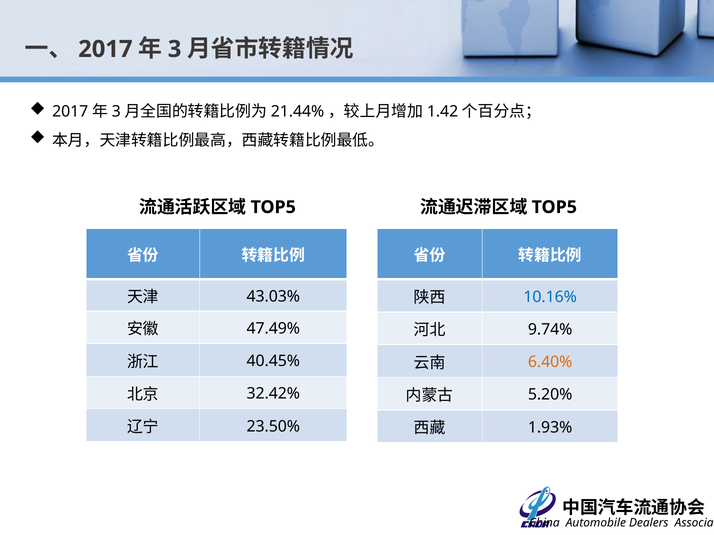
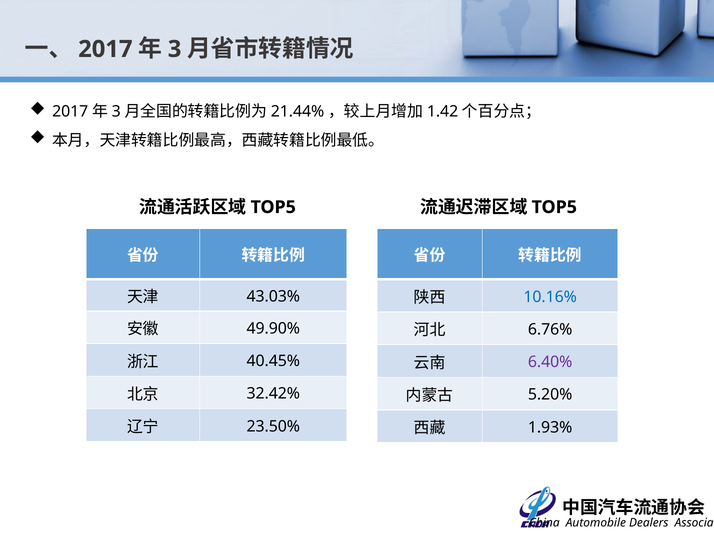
47.49%: 47.49% -> 49.90% (273, 329)
9.74%: 9.74% -> 6.76% (550, 330)
6.40% colour: orange -> purple (550, 362)
